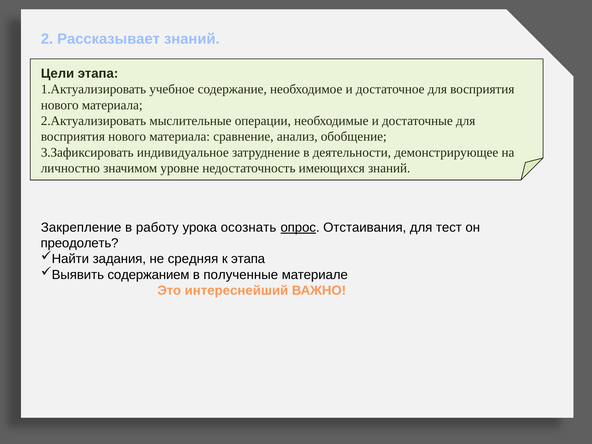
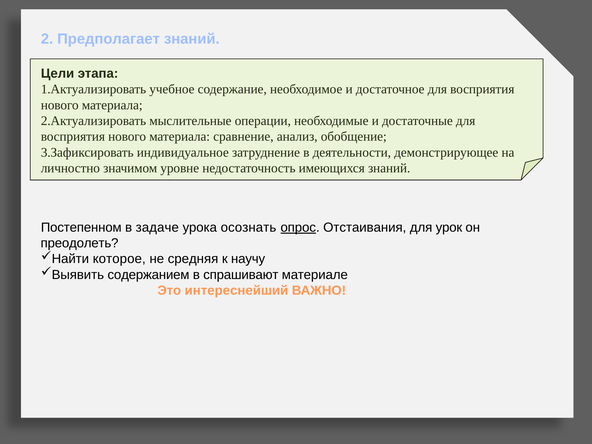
Рассказывает: Рассказывает -> Предполагает (109, 39)
Закрепление: Закрепление -> Постепенном (81, 227)
работу: работу -> задаче (157, 227)
тест: тест -> урок (449, 227)
задания: задания -> которое (119, 259)
к этапа: этапа -> научу (248, 259)
полученные: полученные -> спрашивают (241, 275)
